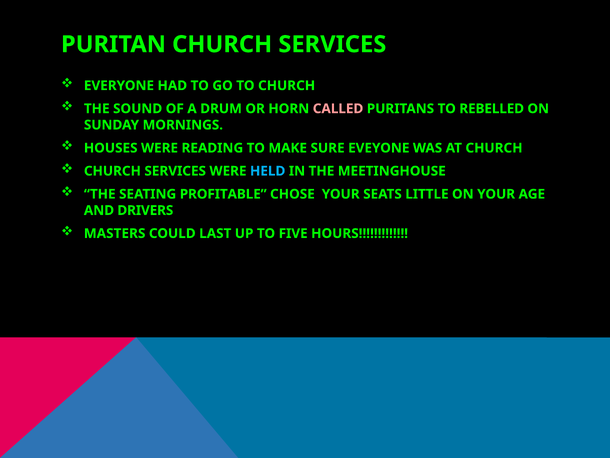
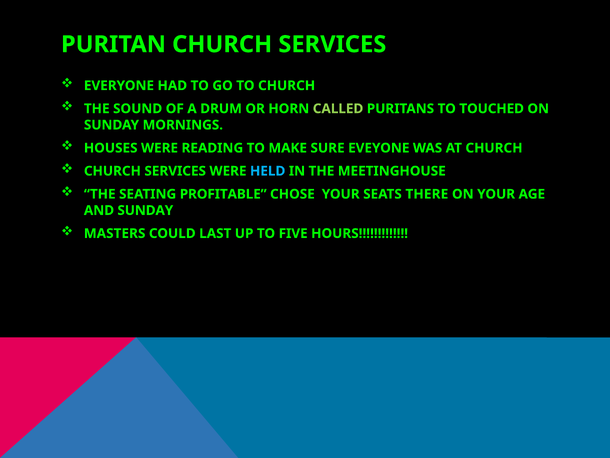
CALLED colour: pink -> light green (338, 109)
REBELLED: REBELLED -> TOUCHED (492, 109)
LITTLE: LITTLE -> THERE (427, 194)
AND DRIVERS: DRIVERS -> SUNDAY (145, 210)
